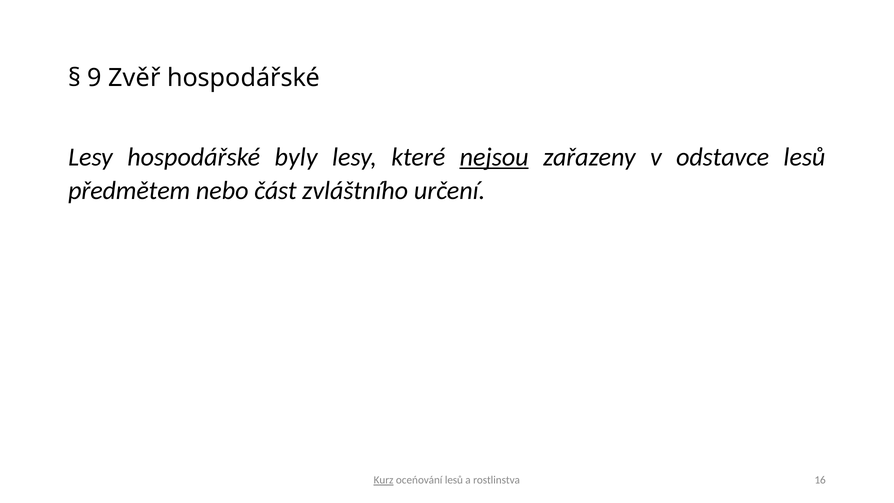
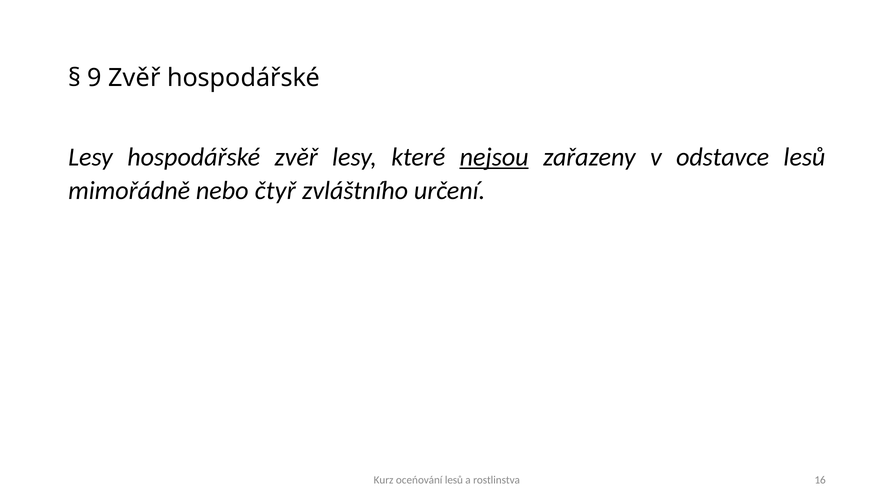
hospodářské byly: byly -> zvěř (296, 157)
předmětem: předmětem -> mimořádně (129, 190)
část: část -> čtyř (275, 190)
Kurz underline: present -> none (384, 480)
